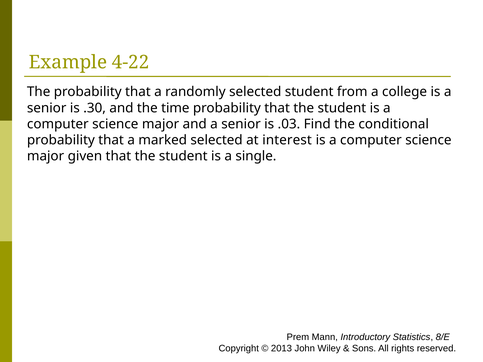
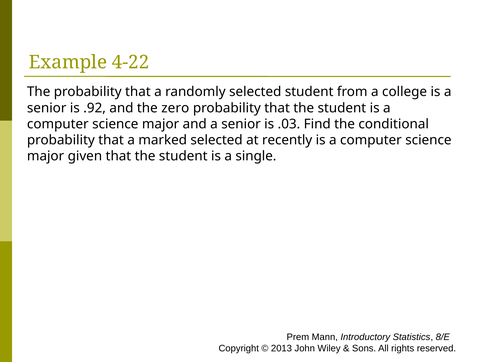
.30: .30 -> .92 (95, 108)
time: time -> zero (175, 108)
interest: interest -> recently (287, 140)
